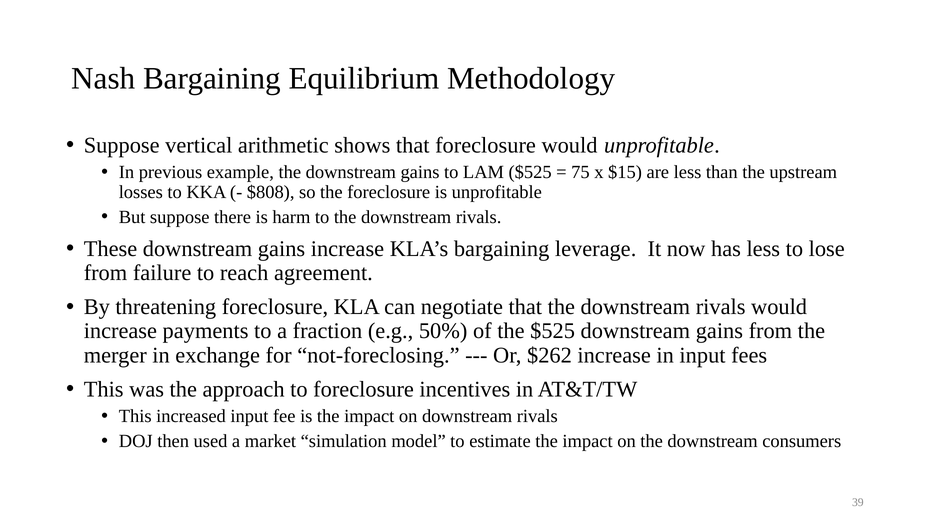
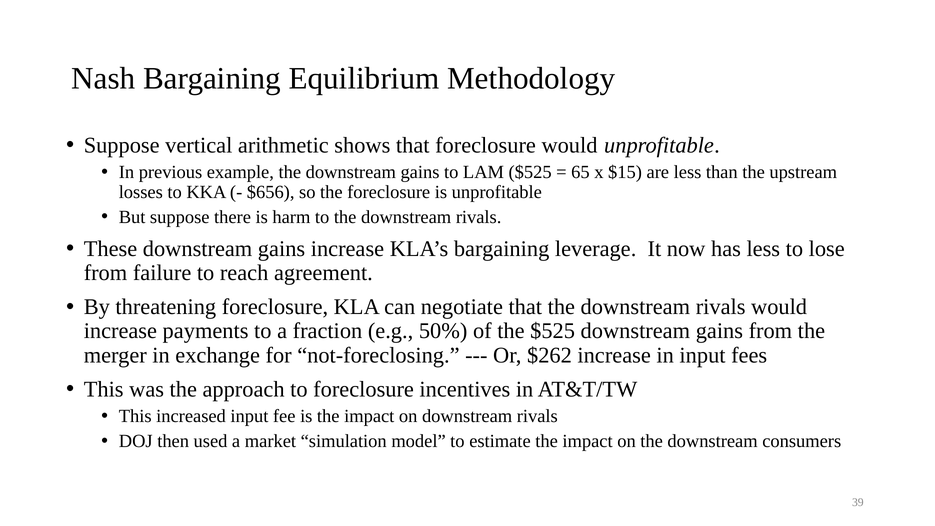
75: 75 -> 65 (580, 172)
$808: $808 -> $656 (271, 192)
